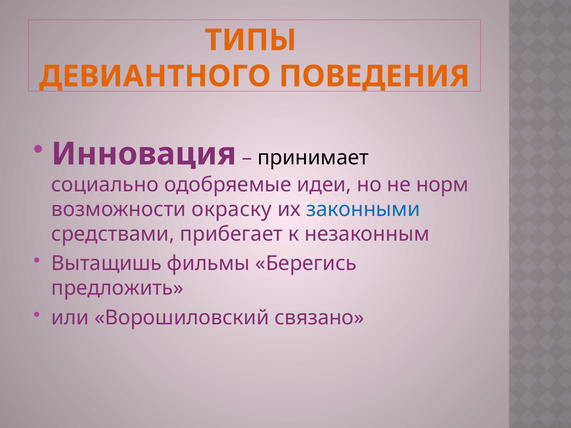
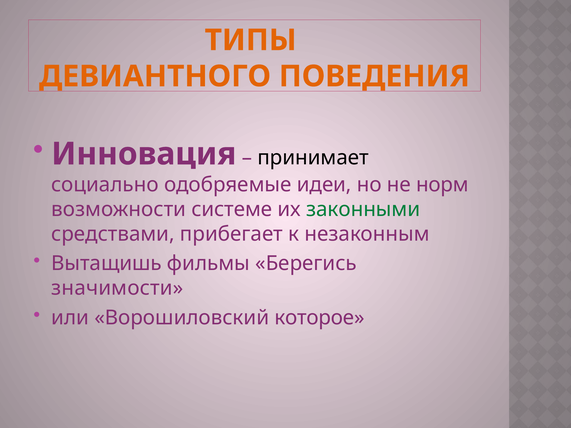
окраску: окраску -> системе (232, 209)
законными colour: blue -> green (363, 209)
предложить: предложить -> значимости (117, 288)
связано: связано -> которое (319, 318)
